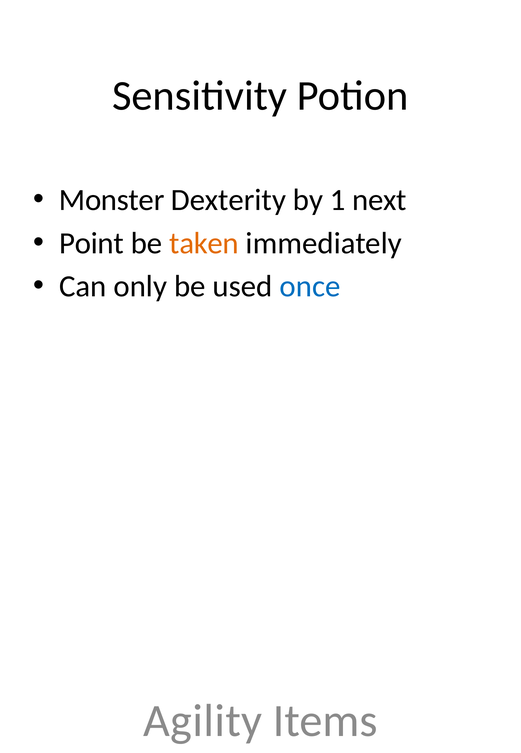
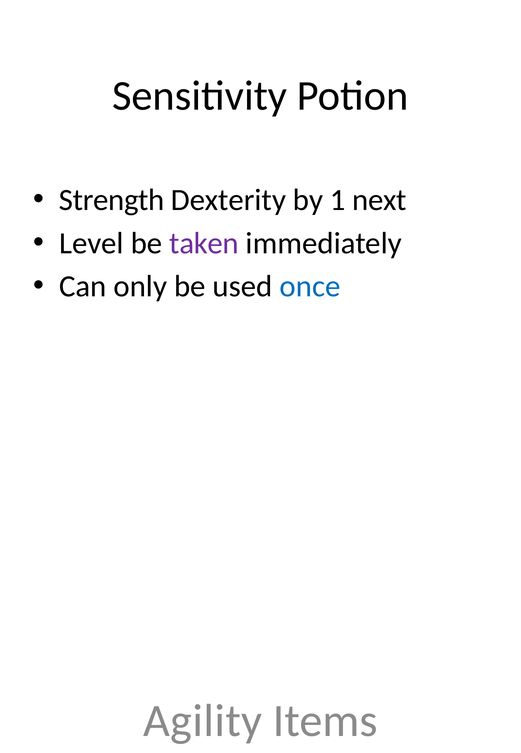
Monster: Monster -> Strength (112, 200)
Point: Point -> Level (91, 243)
taken colour: orange -> purple (204, 243)
